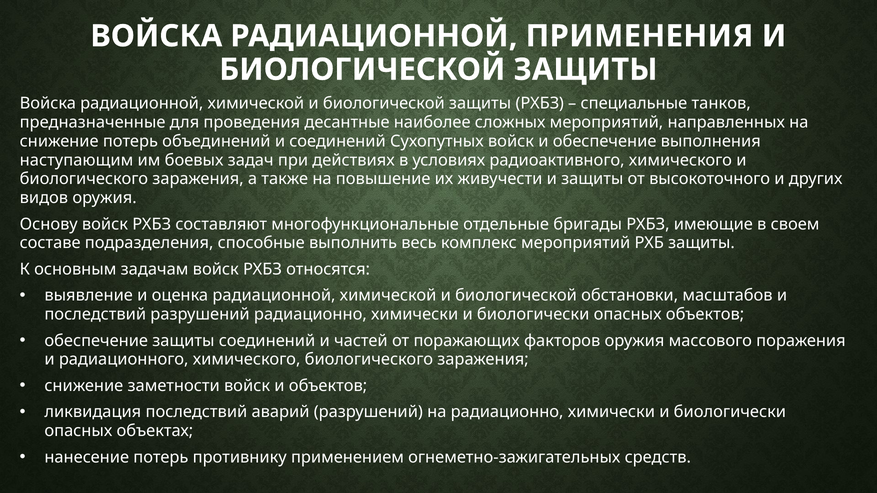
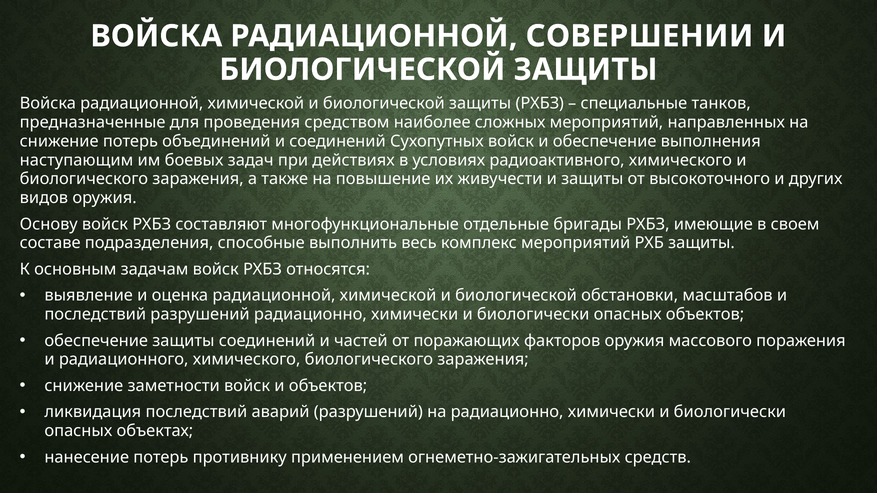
ПРИМЕНЕНИЯ: ПРИМЕНЕНИЯ -> СОВЕРШЕНИИ (640, 36)
десантные: десантные -> средством (347, 122)
